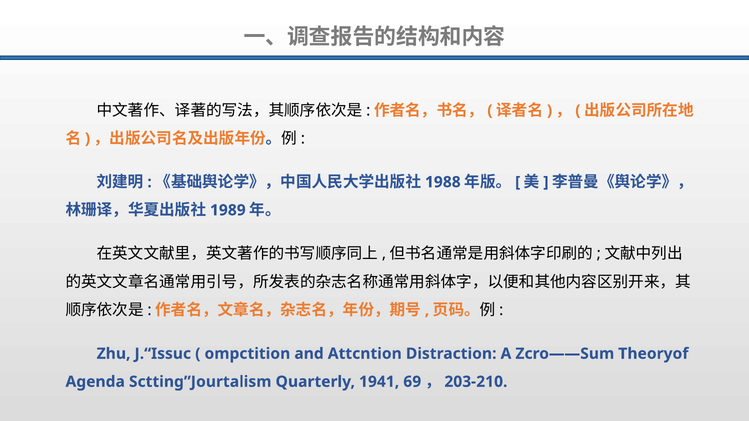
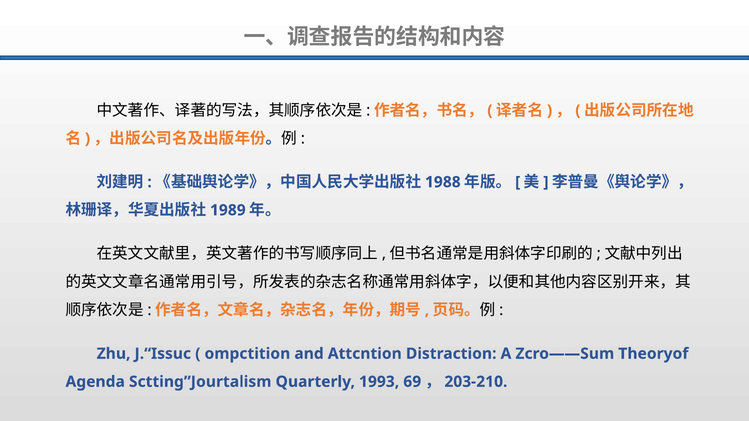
1941: 1941 -> 1993 (379, 382)
